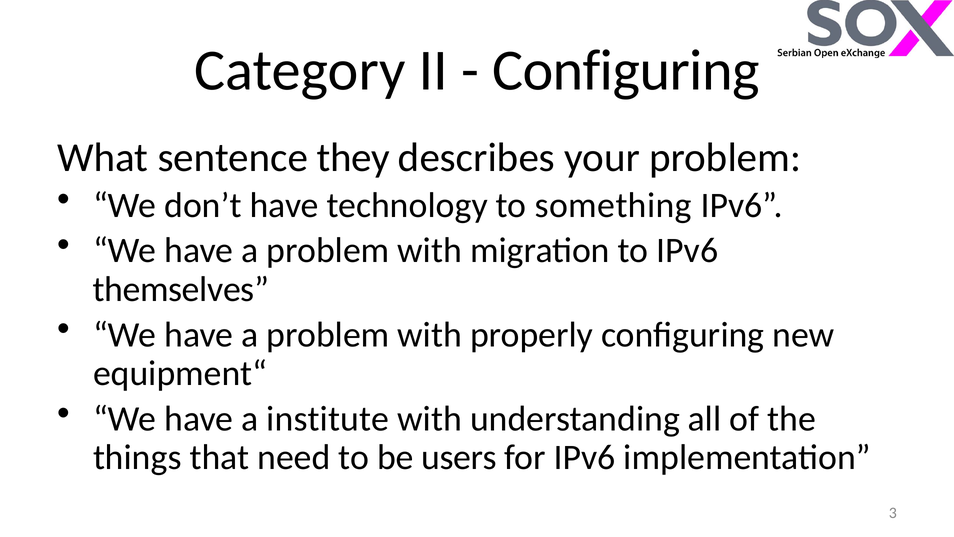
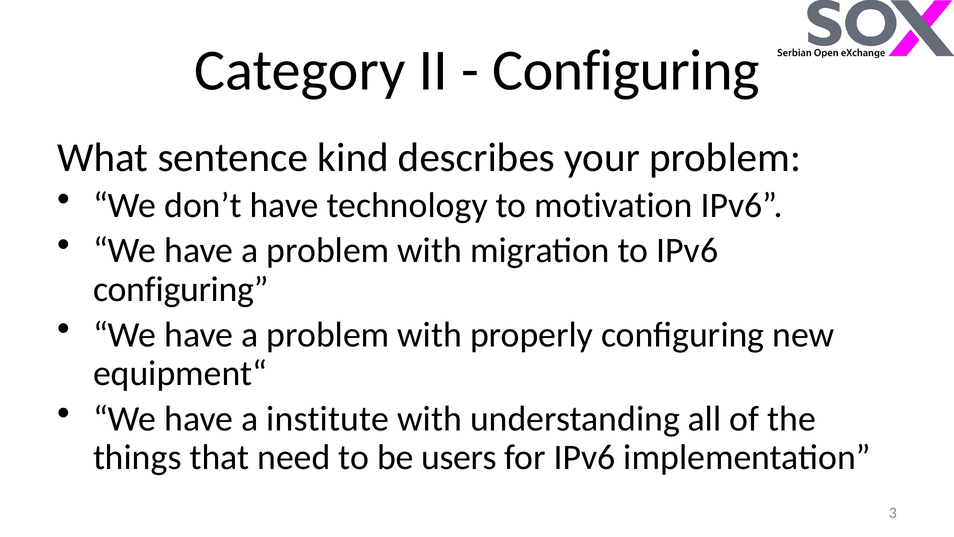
they: they -> kind (353, 158)
something: something -> motivation (613, 205)
themselves: themselves -> configuring (181, 289)
